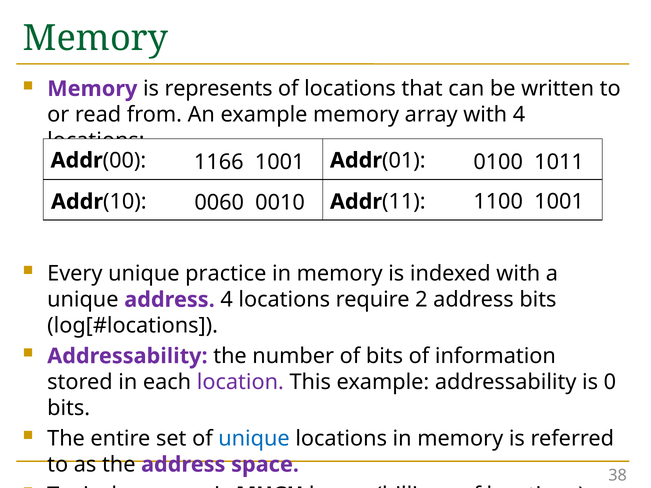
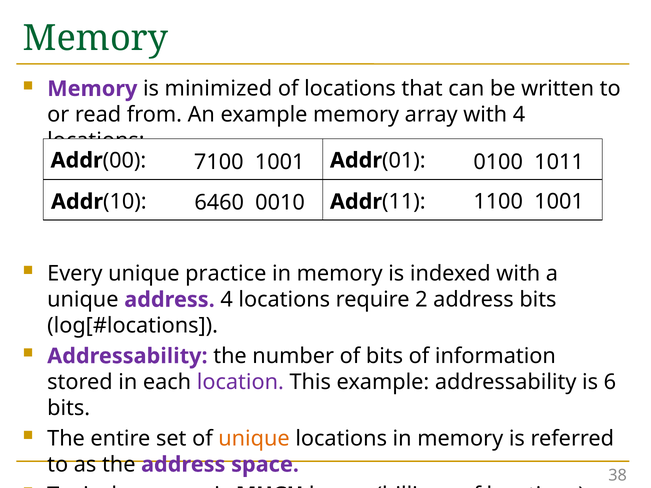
represents: represents -> minimized (218, 89)
1166: 1166 -> 7100 (219, 162)
0060: 0060 -> 6460 (219, 203)
0: 0 -> 6 (610, 382)
unique colour: blue -> orange (254, 439)
